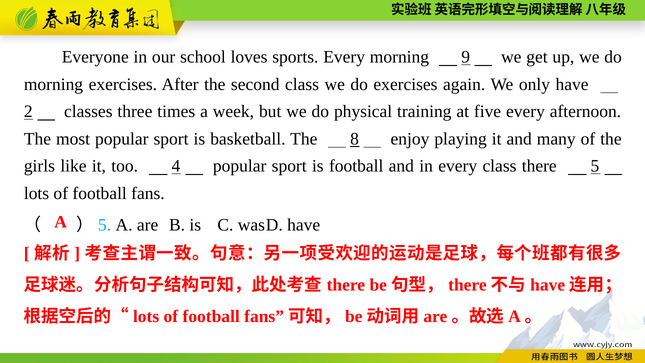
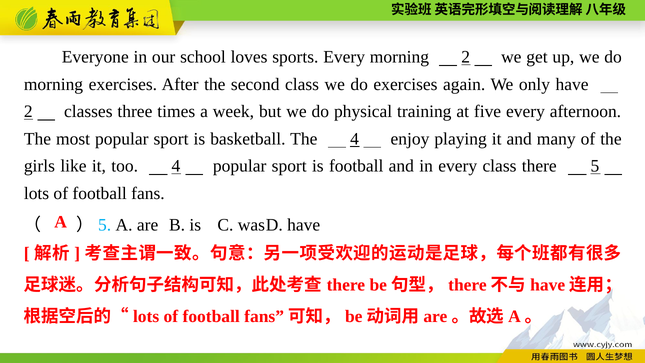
morning 9: 9 -> 2 (466, 57)
The 8: 8 -> 4 (355, 139)
